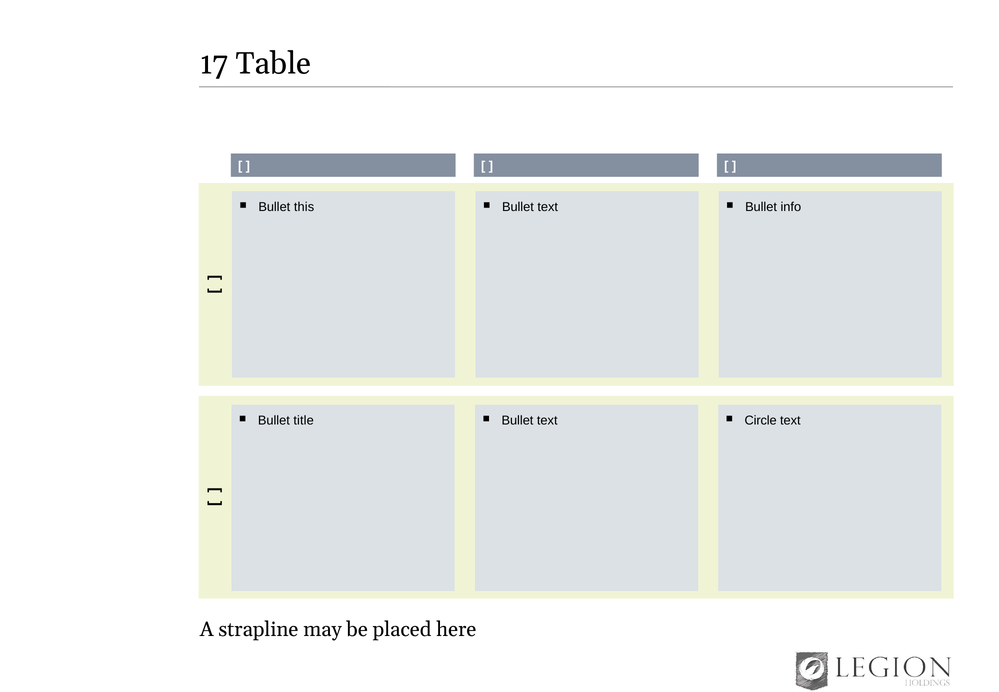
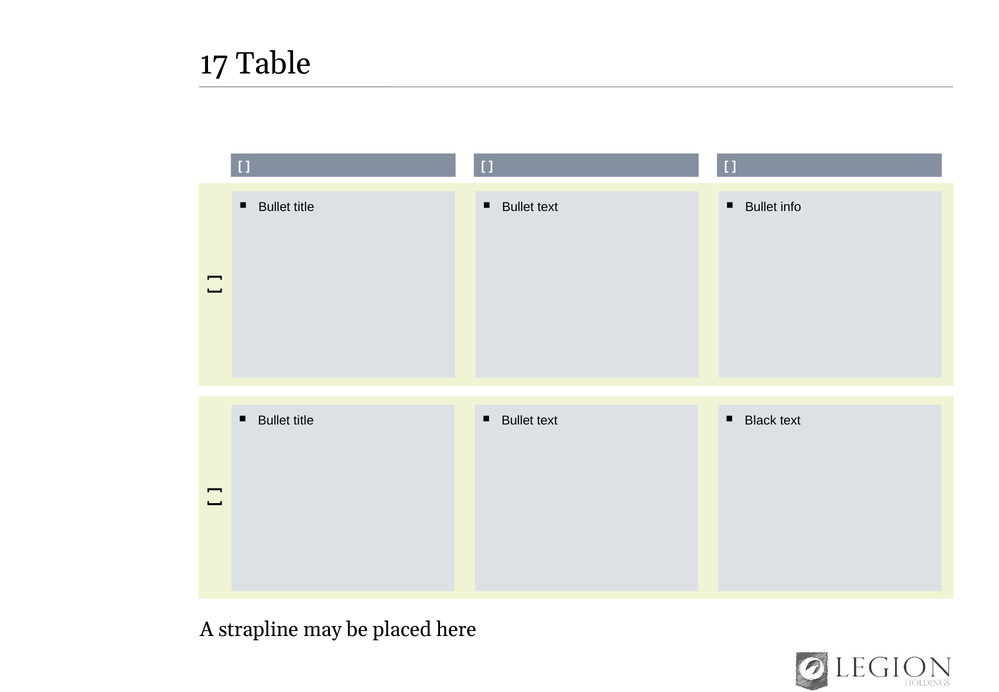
this: this -> title (304, 207)
Circle: Circle -> Black (761, 420)
